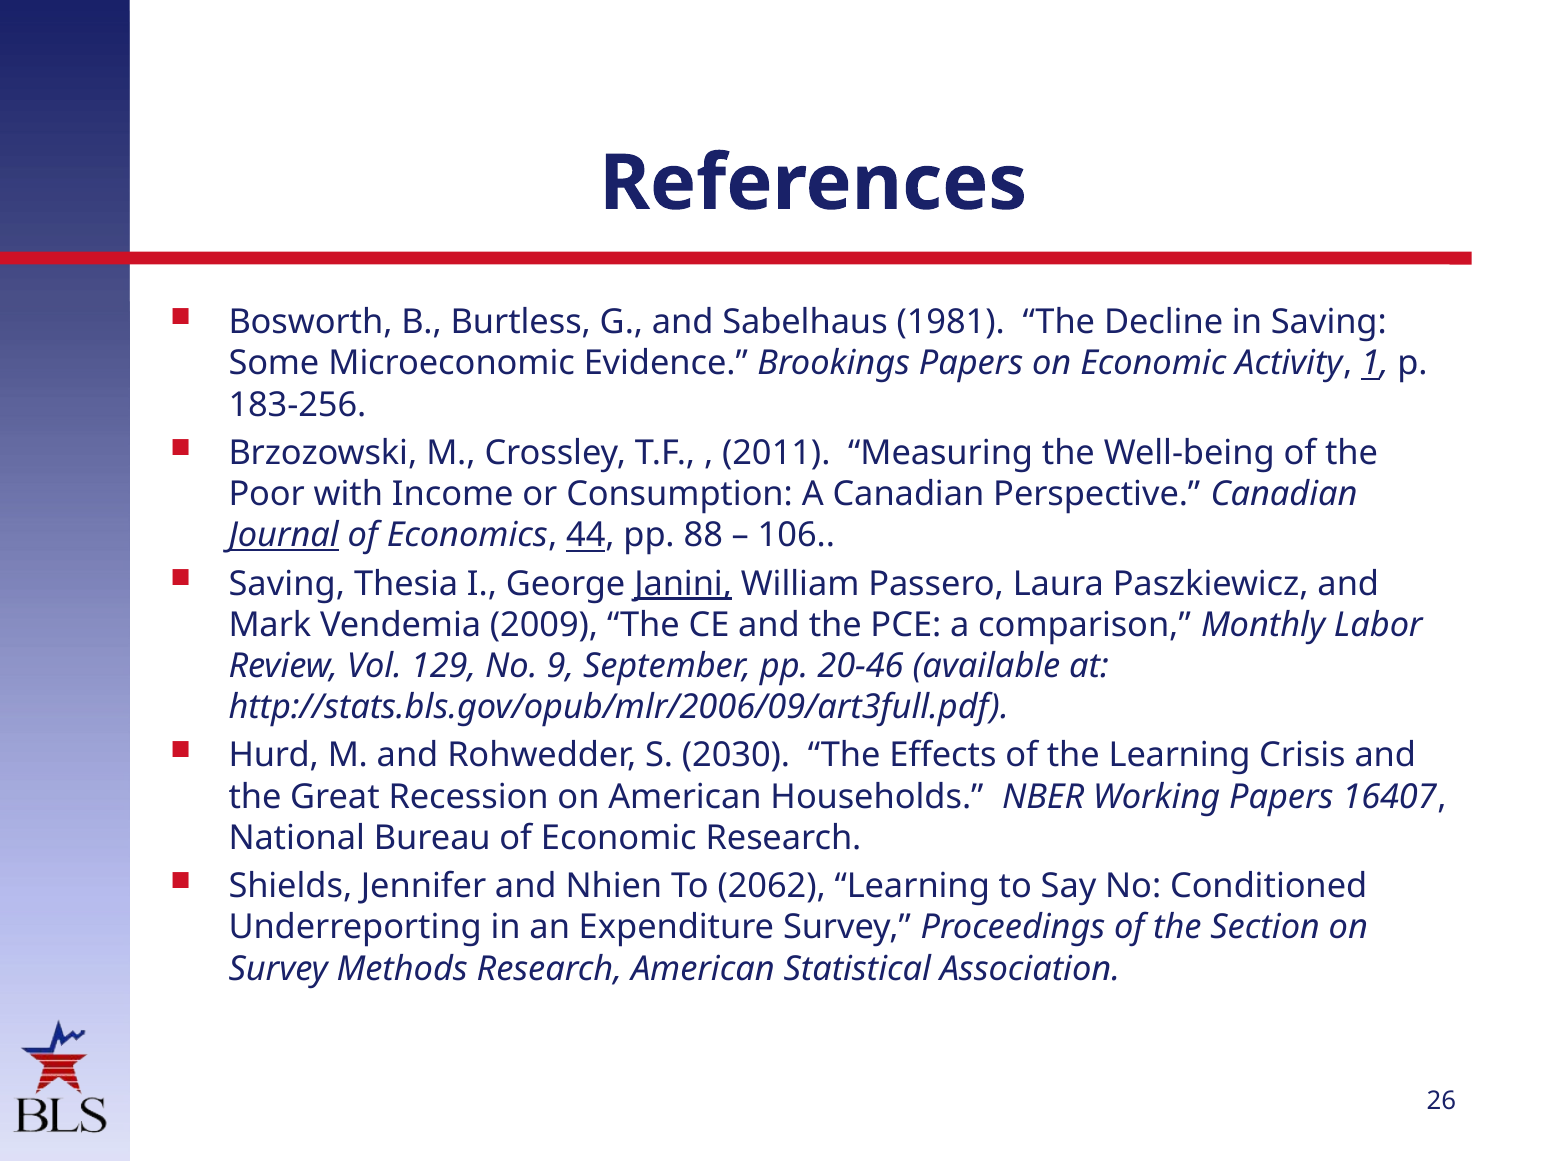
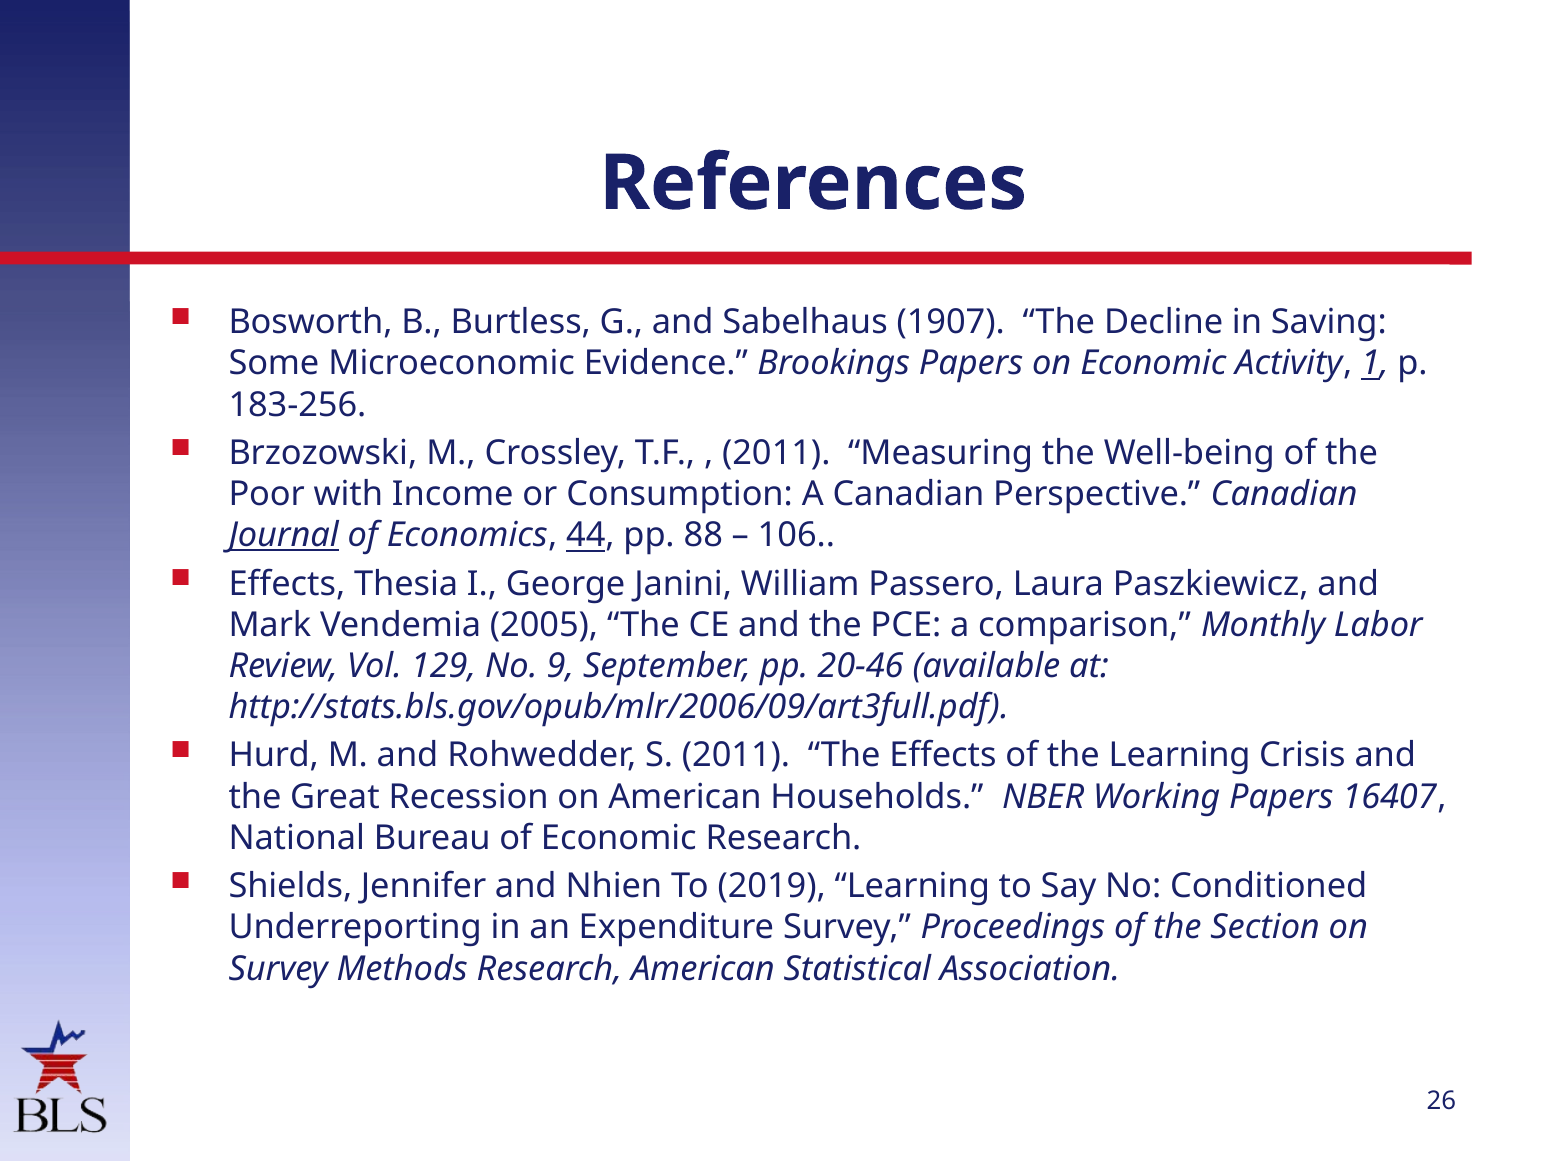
1981: 1981 -> 1907 (951, 323)
Saving: Saving -> Effects (287, 584)
Janini underline: present -> none (683, 584)
2009: 2009 -> 2005 (544, 625)
S 2030: 2030 -> 2011 (736, 756)
2062: 2062 -> 2019 (772, 887)
